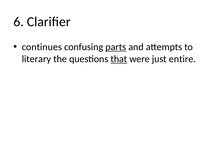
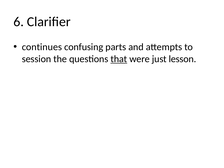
parts underline: present -> none (116, 47)
literary: literary -> session (36, 59)
entire: entire -> lesson (182, 59)
